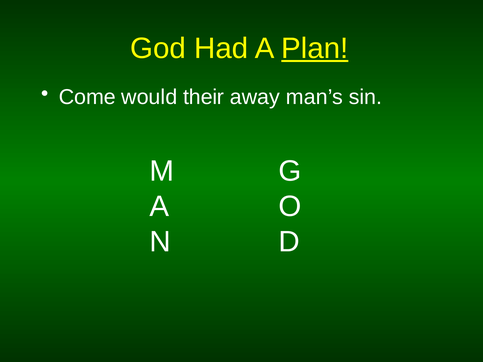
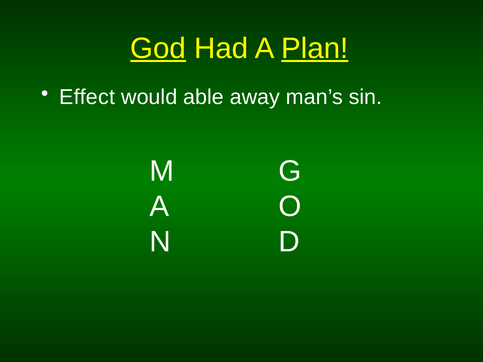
God underline: none -> present (158, 48)
Come: Come -> Effect (87, 97)
their: their -> able (204, 97)
